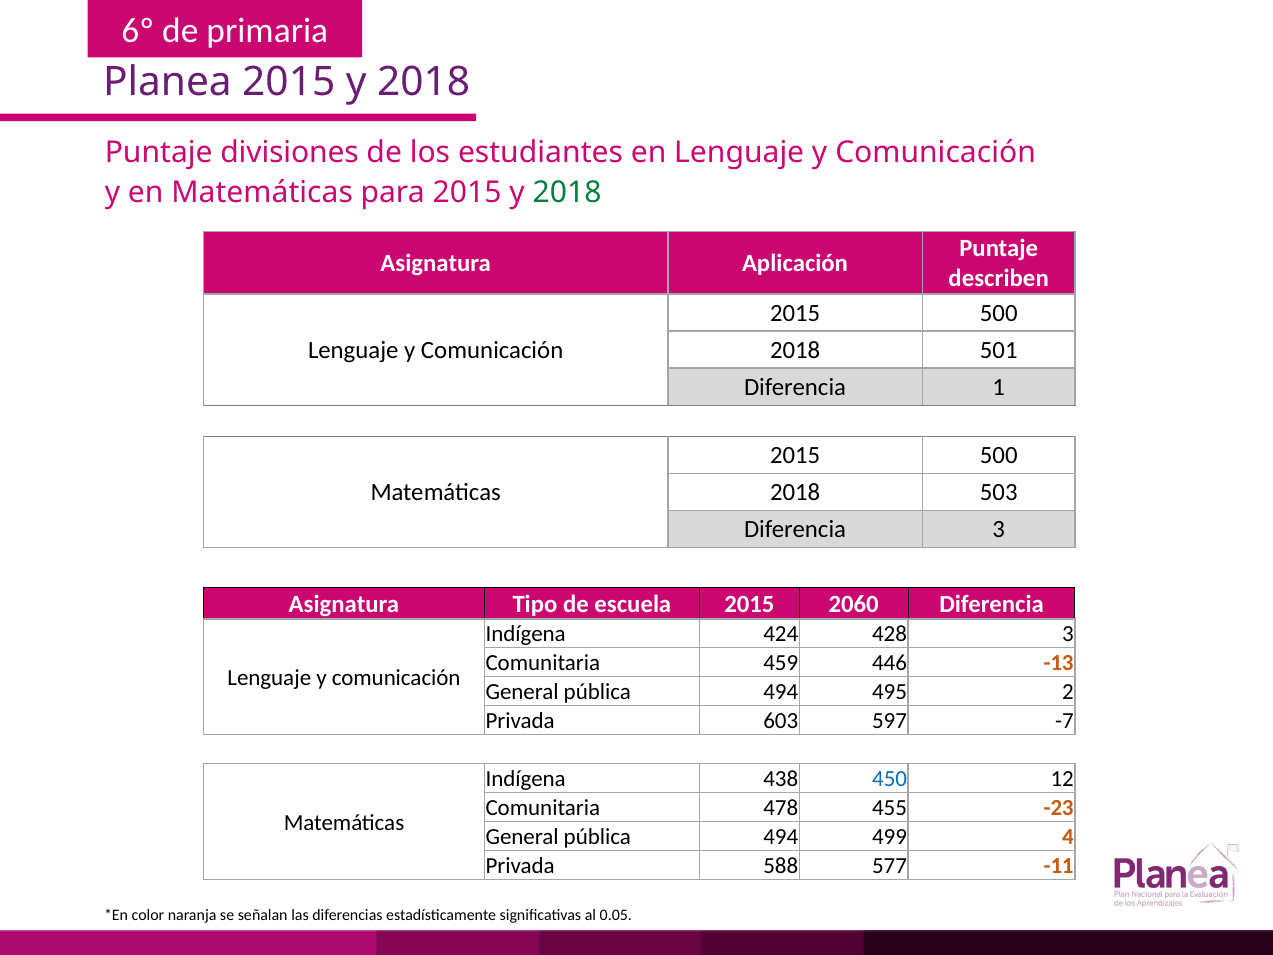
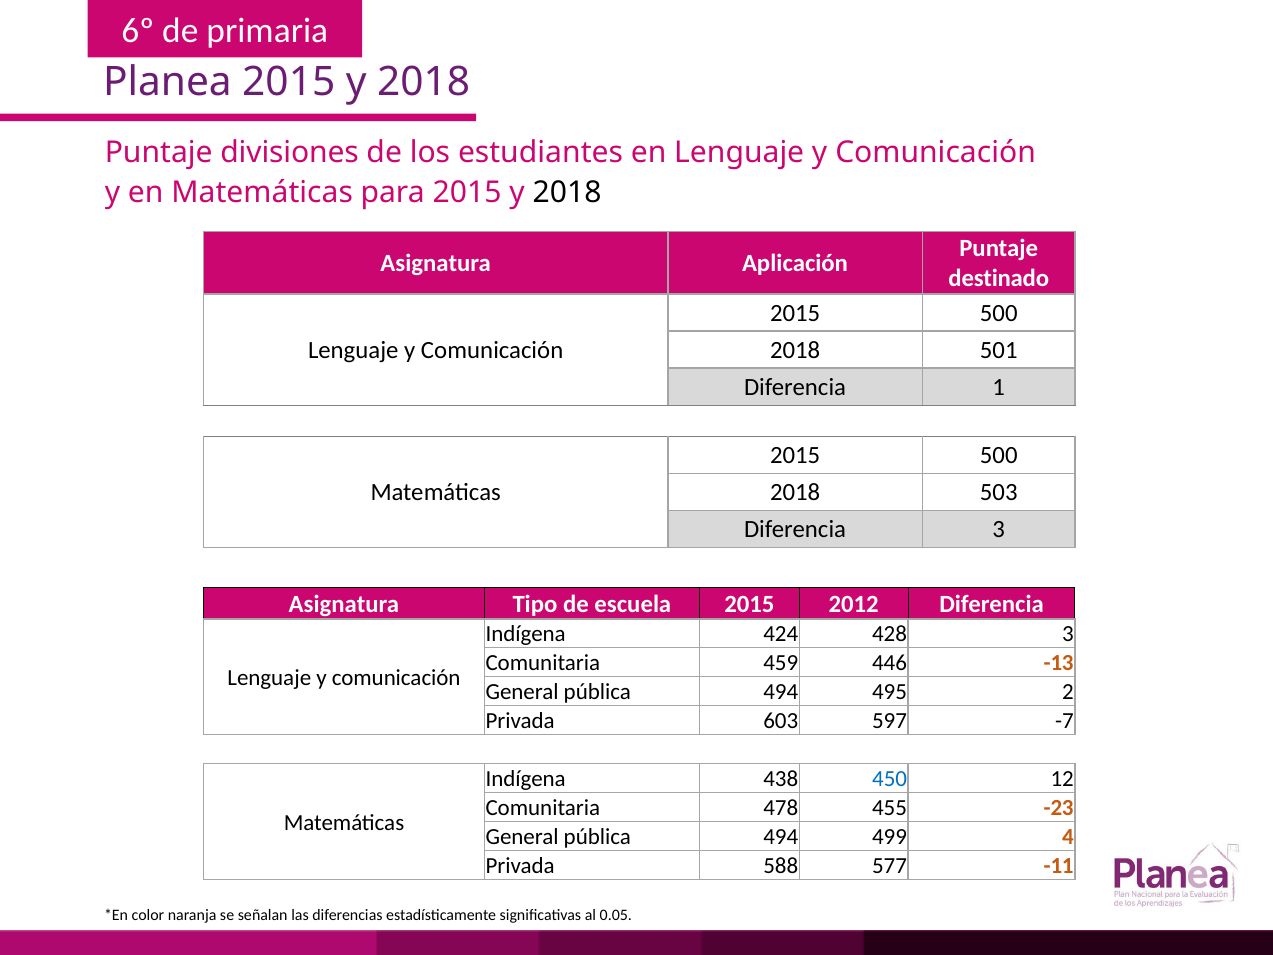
2018 colour: green -> black (567, 192)
describen: describen -> destinado (999, 278)
2060: 2060 -> 2012 (854, 604)
